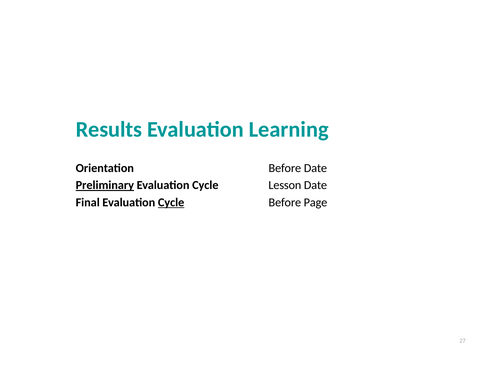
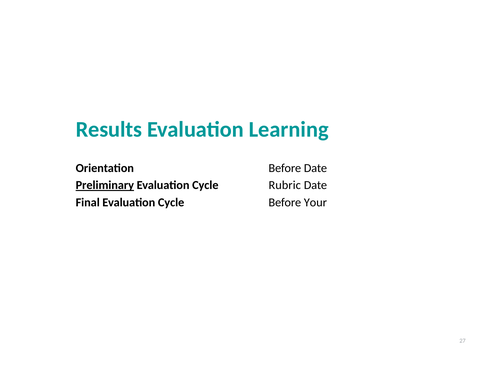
Lesson: Lesson -> Rubric (285, 185)
Cycle underline: present -> none (171, 202)
Page: Page -> Your (315, 202)
